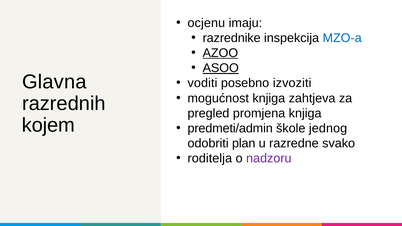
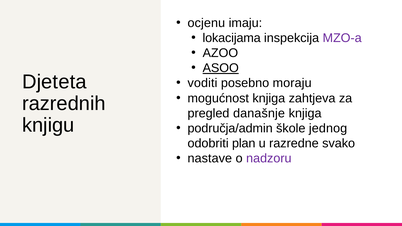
razrednike: razrednike -> lokacijama (232, 38)
MZO-a colour: blue -> purple (342, 38)
AZOO underline: present -> none (220, 53)
Glavna: Glavna -> Djeteta (54, 82)
izvoziti: izvoziti -> moraju (292, 83)
promjena: promjena -> današnje (259, 113)
kojem: kojem -> knjigu (48, 125)
predmeti/admin: predmeti/admin -> područja/admin (230, 128)
roditelja: roditelja -> nastave (210, 159)
